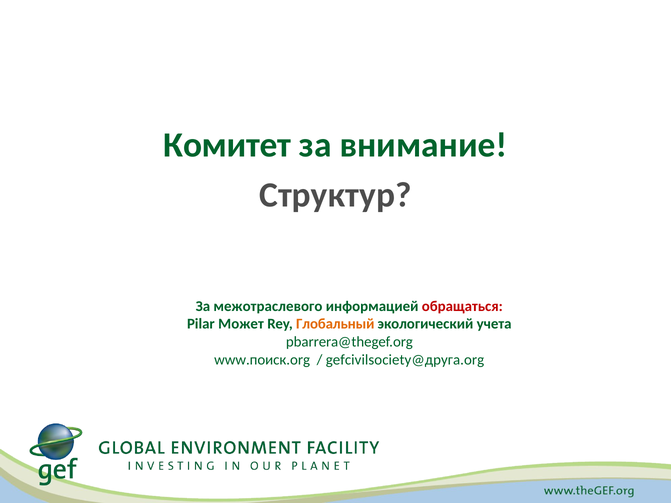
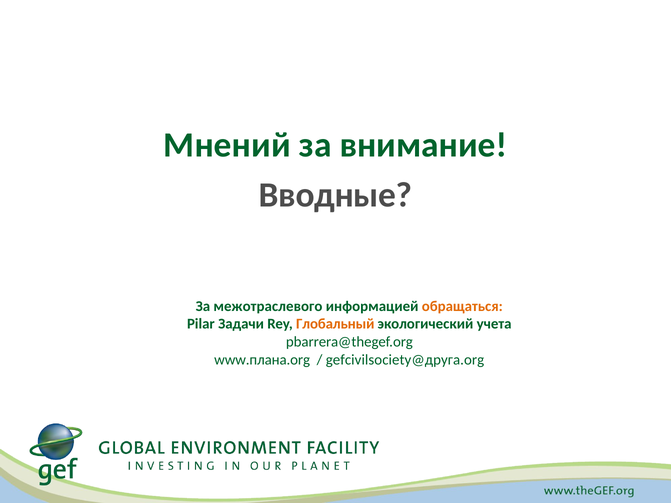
Комитет: Комитет -> Мнений (227, 145)
Структур: Структур -> Вводные (336, 195)
обращаться colour: red -> orange (462, 306)
Может: Может -> Задачи (241, 324)
www.поиск.org: www.поиск.org -> www.плана.org (262, 360)
